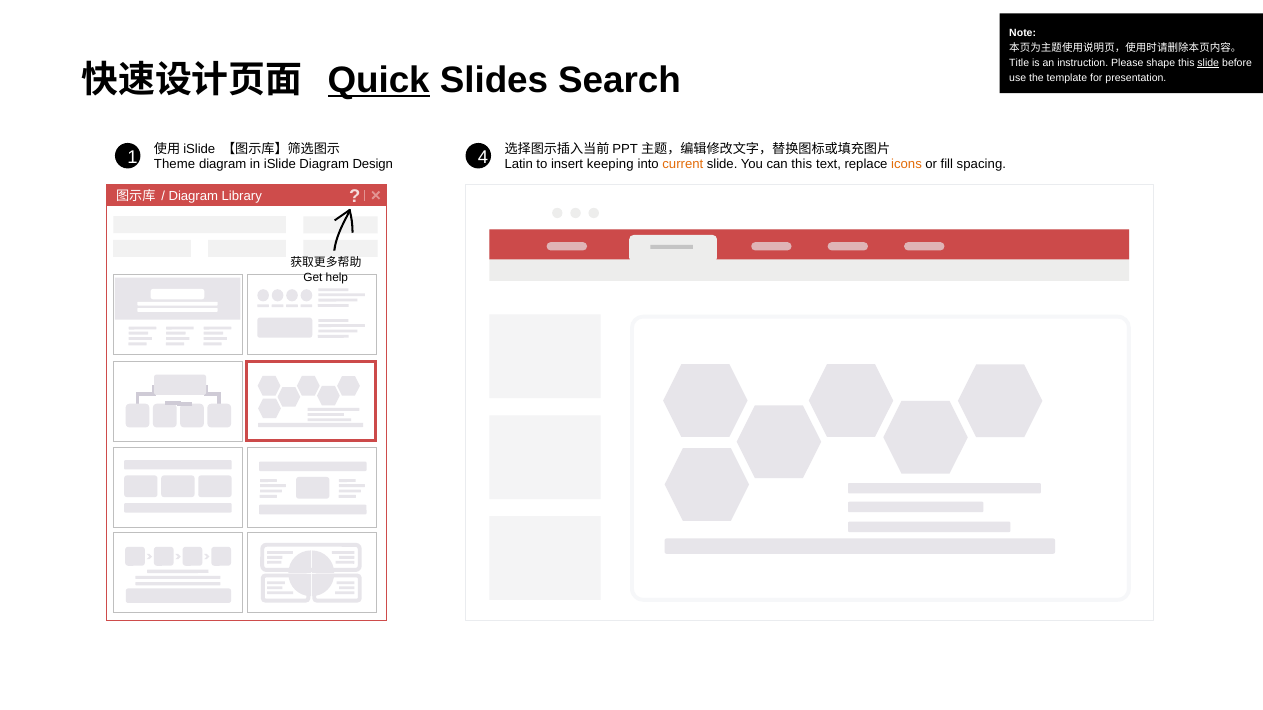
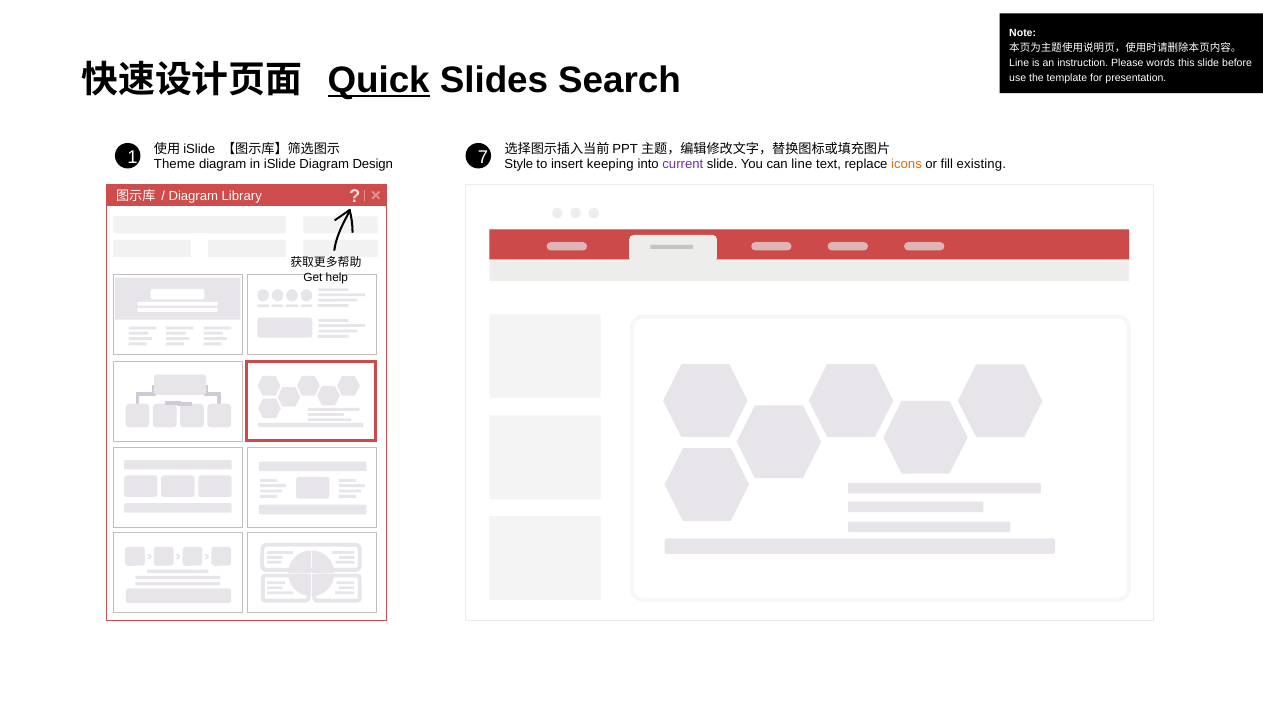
Title: Title -> Line (1019, 63)
shape: shape -> words (1161, 63)
slide underline: present -> none (1208, 63)
4: 4 -> 7 (483, 157)
Latin: Latin -> Style (519, 165)
current colour: orange -> purple (683, 165)
can this: this -> line (802, 165)
spacing: spacing -> existing (981, 165)
